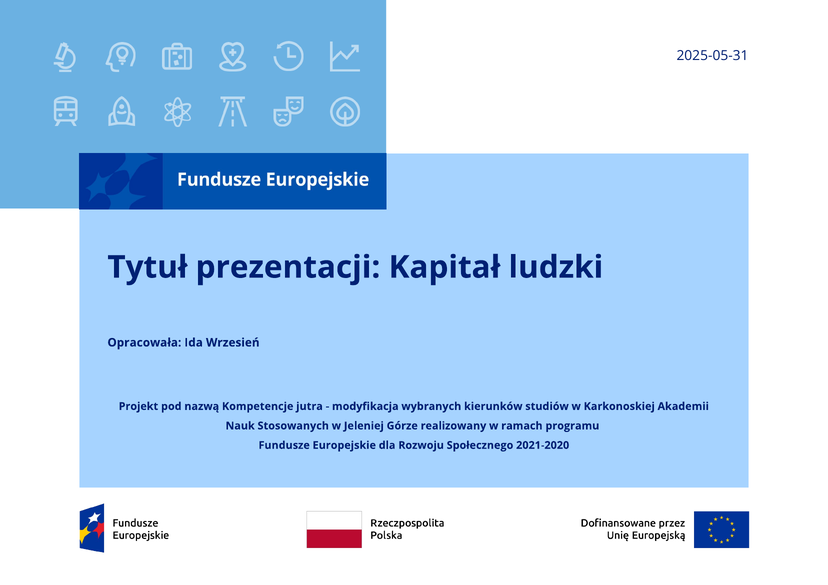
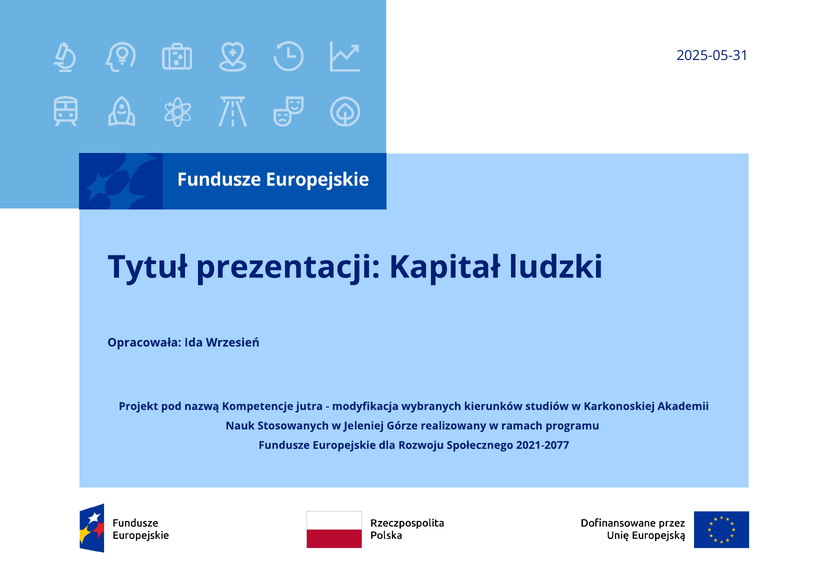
2021-2020: 2021-2020 -> 2021-2077 (543, 446)
